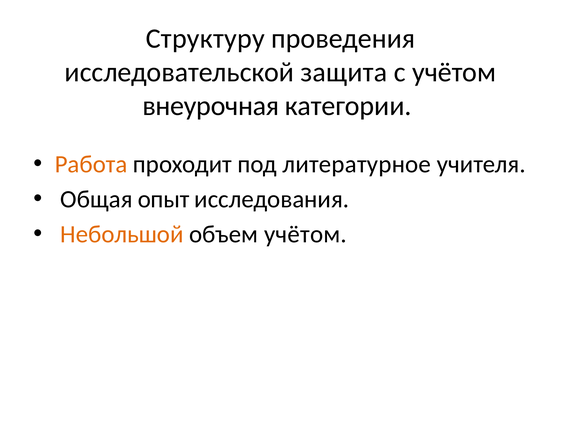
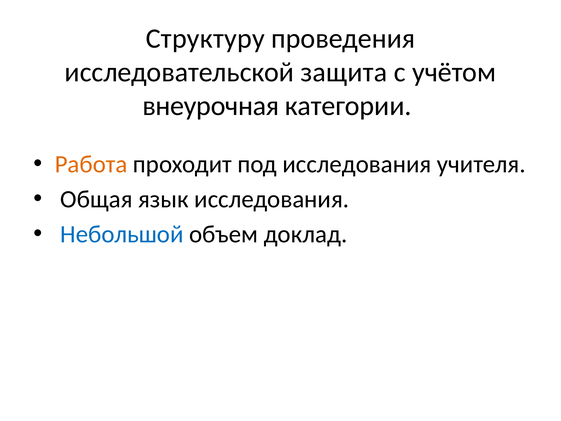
под литературное: литературное -> исследования (357, 164)
опыт: опыт -> язык (163, 199)
Небольшой colour: orange -> blue (122, 234)
объем учётом: учётом -> доклад (306, 234)
